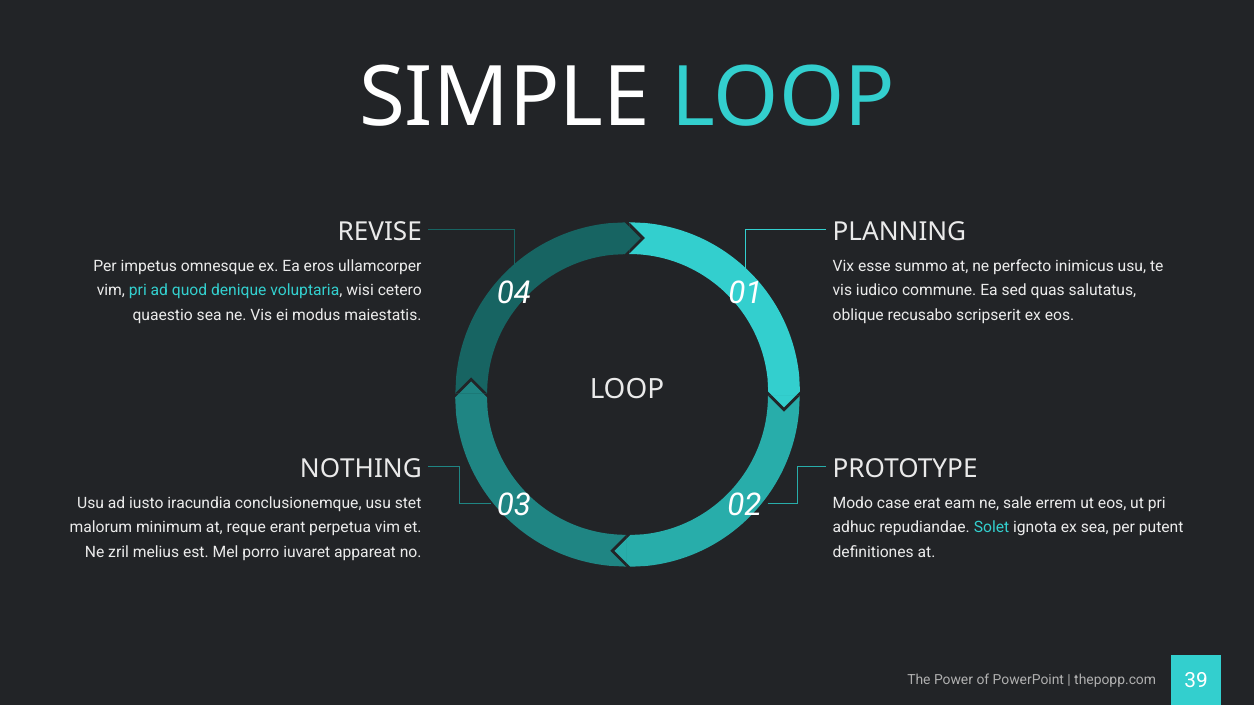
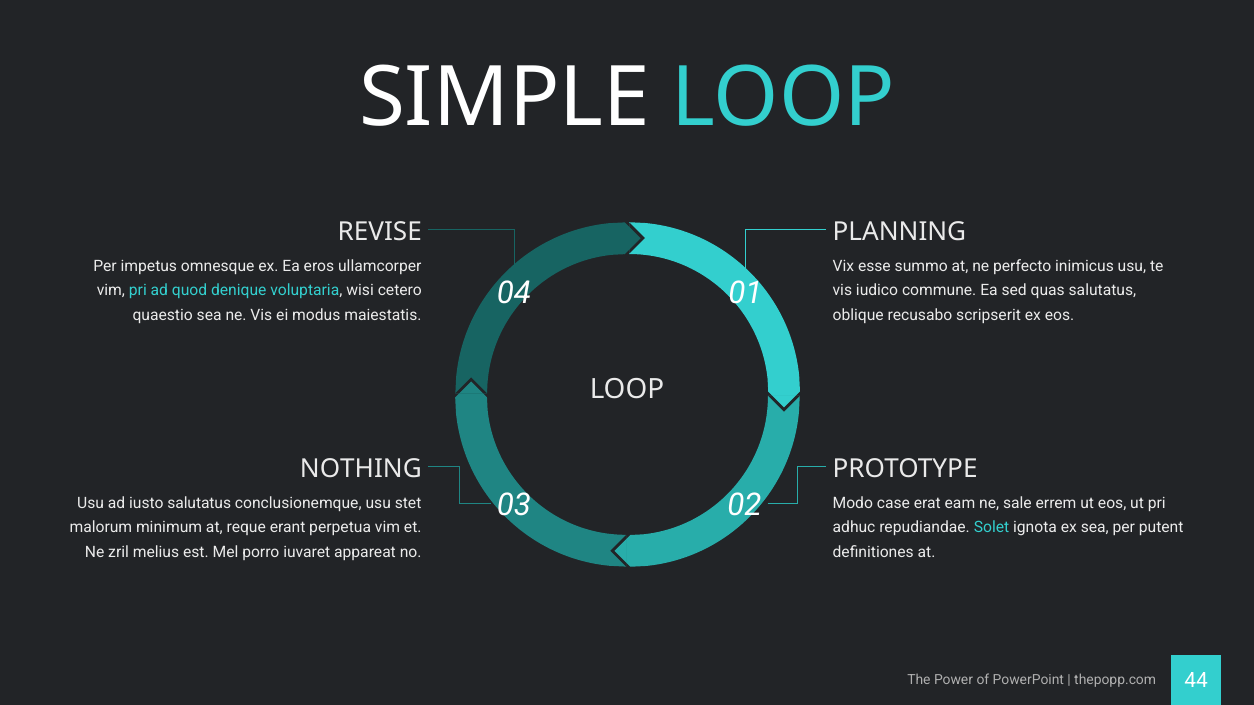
iusto iracundia: iracundia -> salutatus (199, 503)
39: 39 -> 44 (1196, 681)
